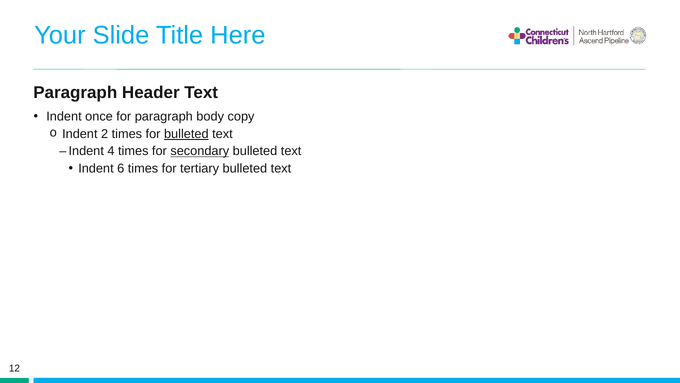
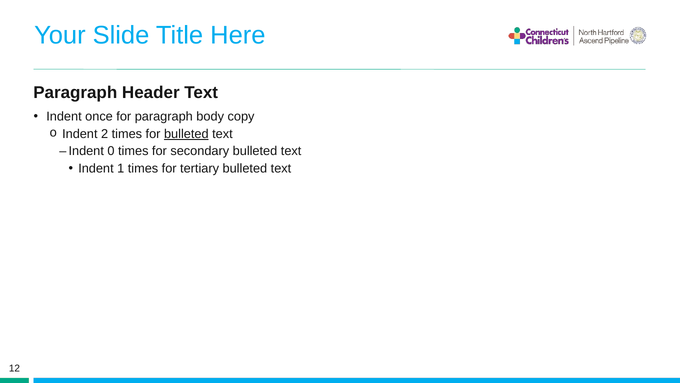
4: 4 -> 0 (111, 151)
secondary underline: present -> none (200, 151)
6: 6 -> 1 (121, 168)
